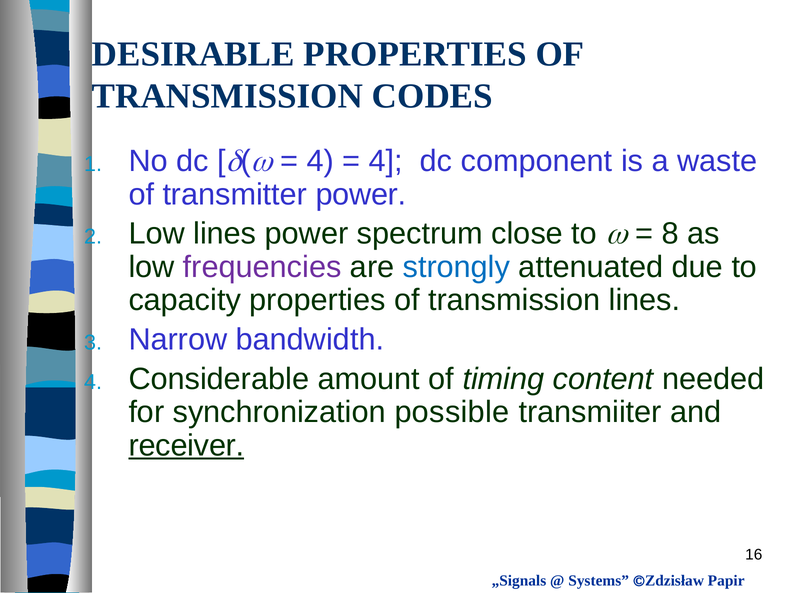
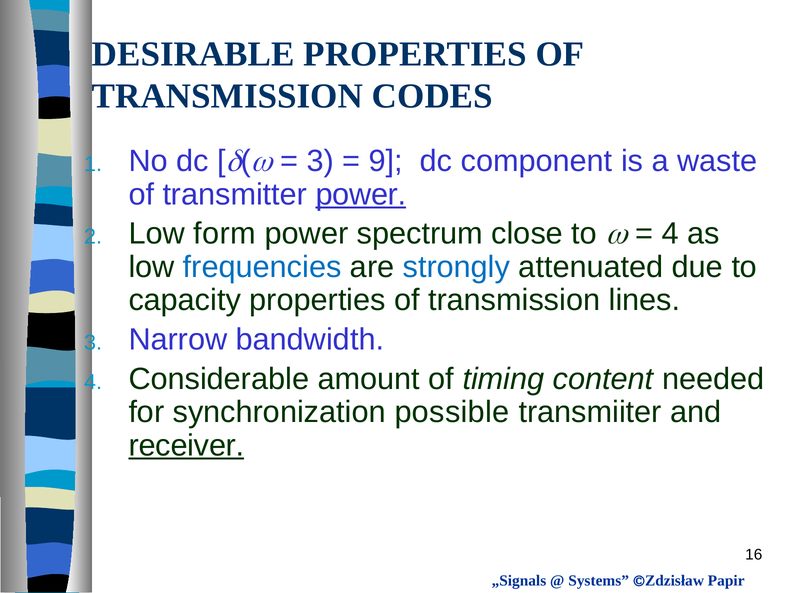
4: 4 -> 3 (320, 161)
4: 4 -> 9 (386, 161)
power underline: none -> present (361, 194)
Low lines: lines -> form (225, 234)
8: 8 -> 4 (670, 234)
frequencies colour: purple -> blue (262, 267)
